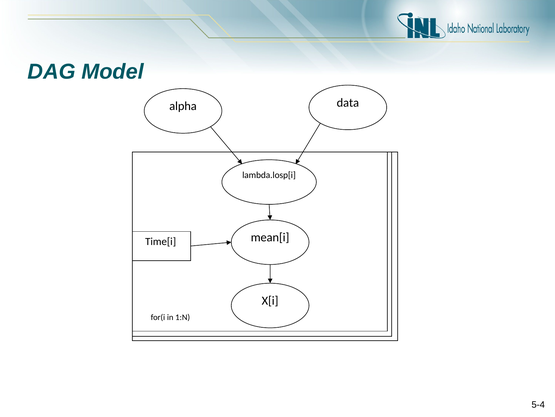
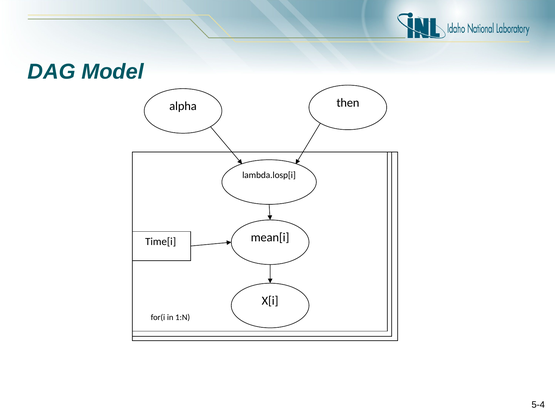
data: data -> then (348, 103)
